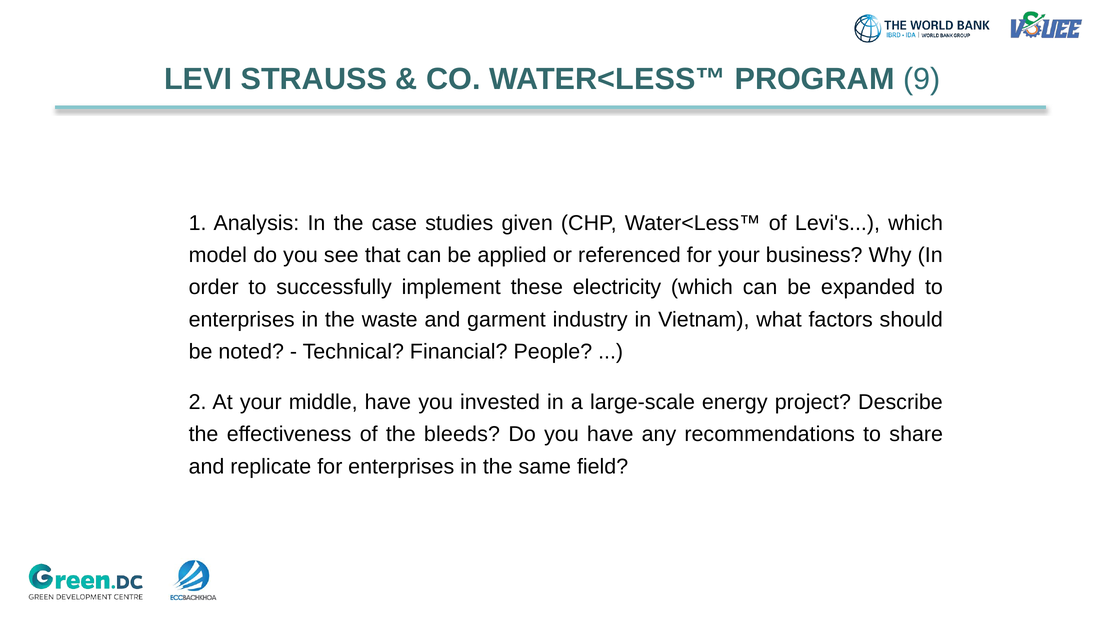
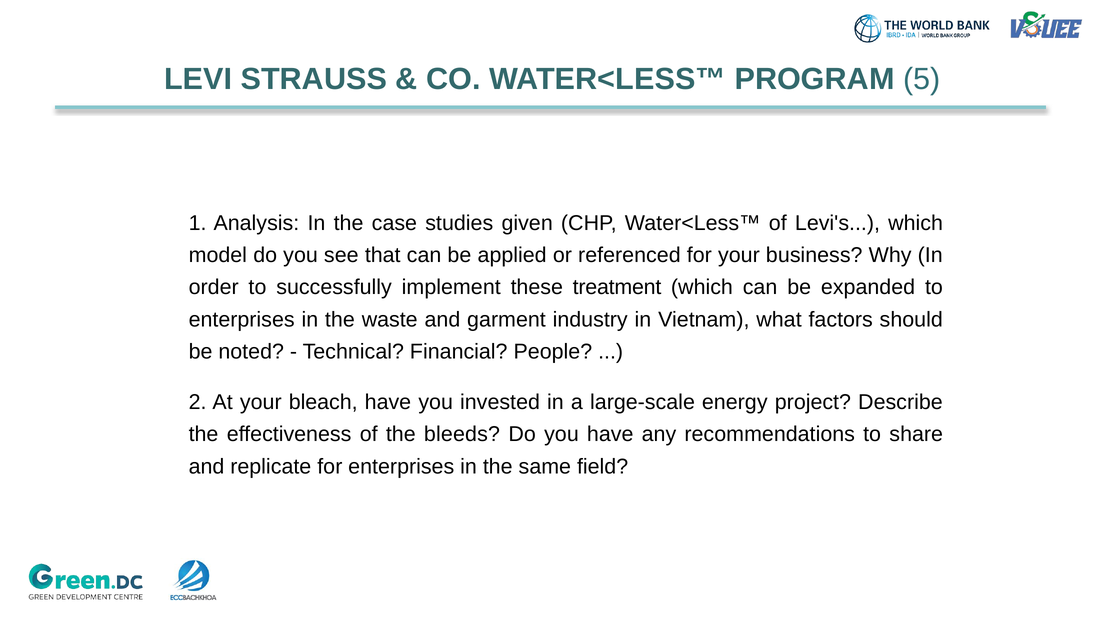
9: 9 -> 5 (922, 79)
electricity: electricity -> treatment (617, 287)
middle: middle -> bleach (323, 402)
